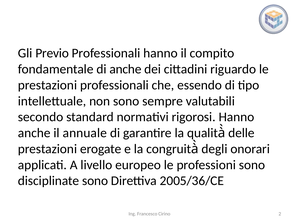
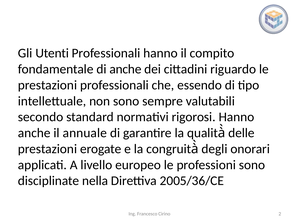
Previo: Previo -> Utenti (52, 53)
disciplinate sono: sono -> nella (95, 181)
